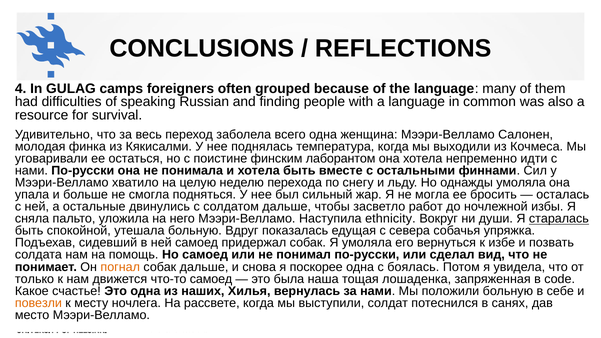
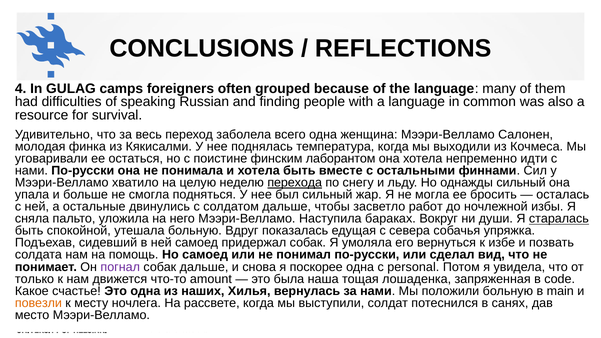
перехода underline: none -> present (295, 183)
однажды умоляла: умоляла -> сильный (521, 183)
ethnicity: ethnicity -> бараках (390, 219)
погнал colour: orange -> purple (120, 267)
боялась: боялась -> personal (413, 267)
что-то самоед: самоед -> amount (211, 279)
себе: себе -> main (560, 291)
